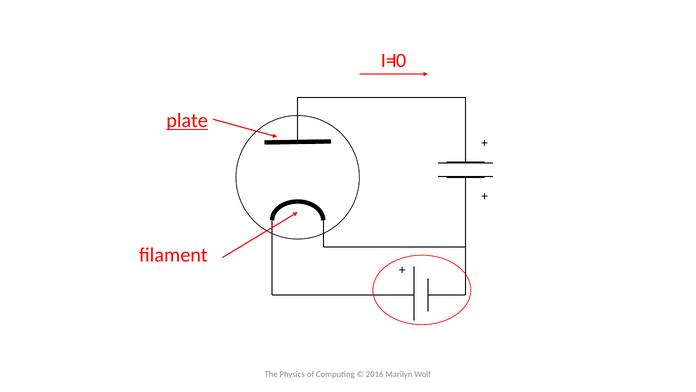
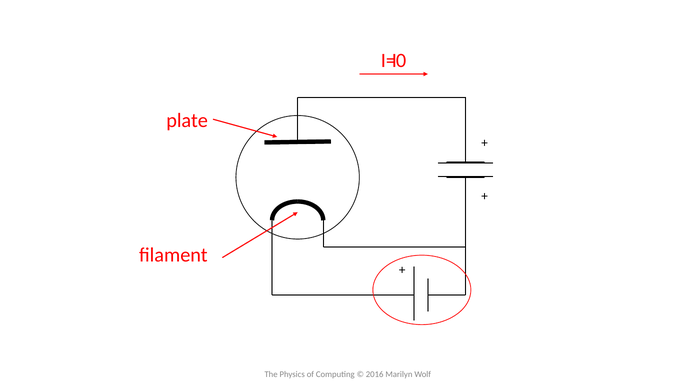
plate underline: present -> none (187, 120)
